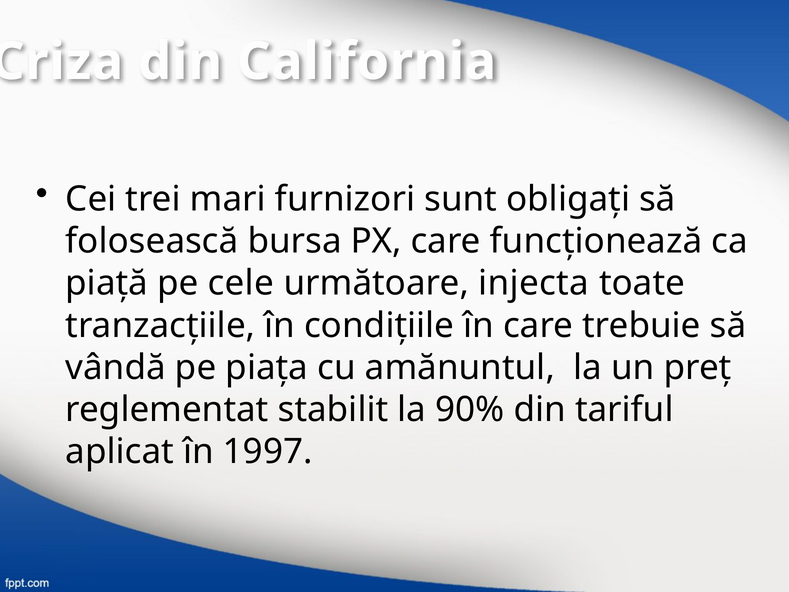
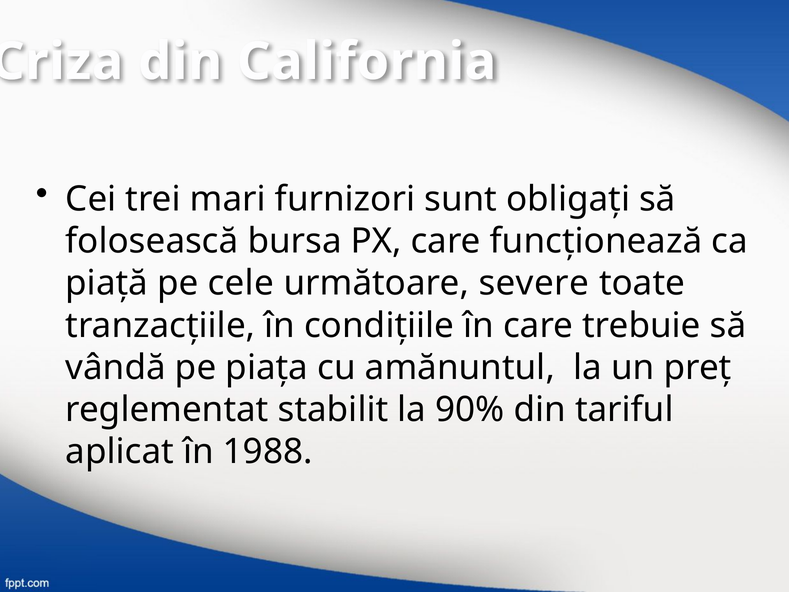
injecta: injecta -> severe (534, 283)
1997: 1997 -> 1988 (268, 452)
